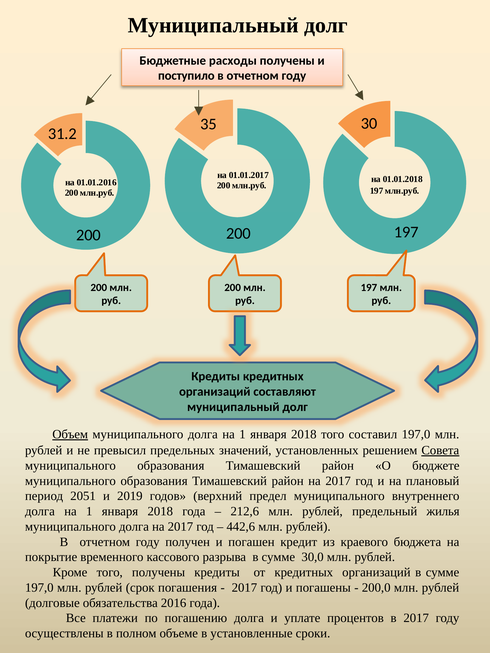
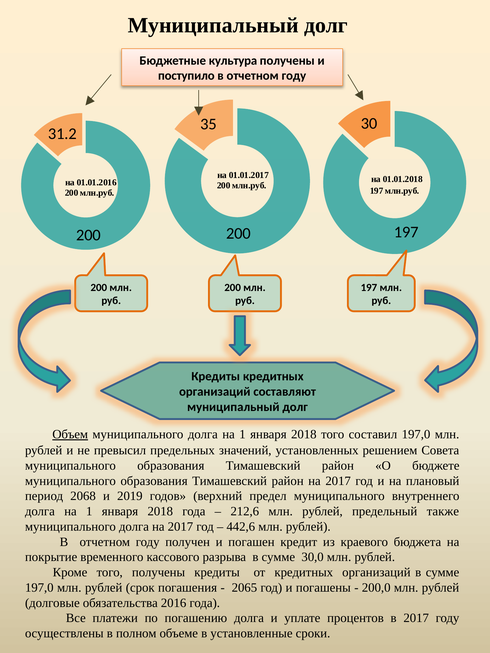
расходы: расходы -> культура (233, 61)
Совета underline: present -> none (440, 451)
2051: 2051 -> 2068 (83, 496)
жилья: жилья -> также (443, 512)
2017: 2017 -> 2065 (244, 588)
